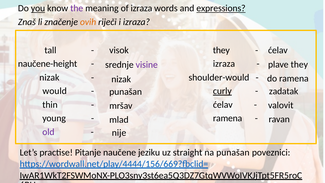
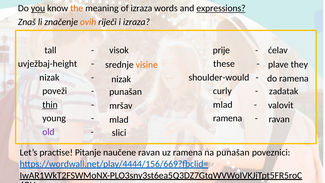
the colour: purple -> orange (77, 8)
they: they -> prije (221, 50)
naučene-height: naučene-height -> uvježbaj-height (48, 64)
izraza: izraza -> these (224, 64)
visine colour: purple -> orange (147, 65)
would: would -> poveži (55, 91)
curly underline: present -> none (222, 91)
thin underline: none -> present (50, 105)
ćelav: ćelav -> mlad (223, 105)
nije: nije -> slici (119, 133)
naučene jeziku: jeziku -> ravan (149, 152)
uz straight: straight -> ramena (188, 152)
